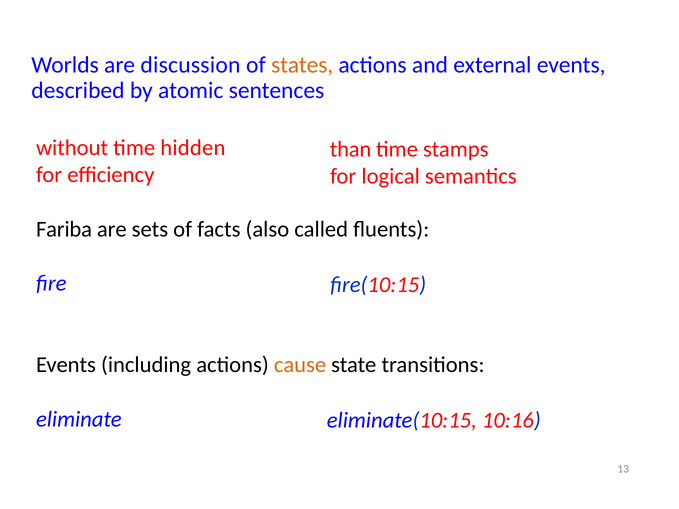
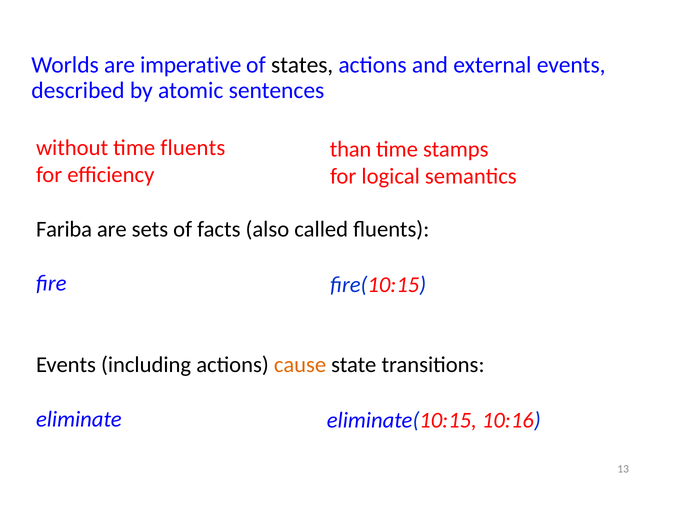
discussion: discussion -> imperative (191, 65)
states colour: orange -> black (302, 65)
time hidden: hidden -> fluents (193, 148)
